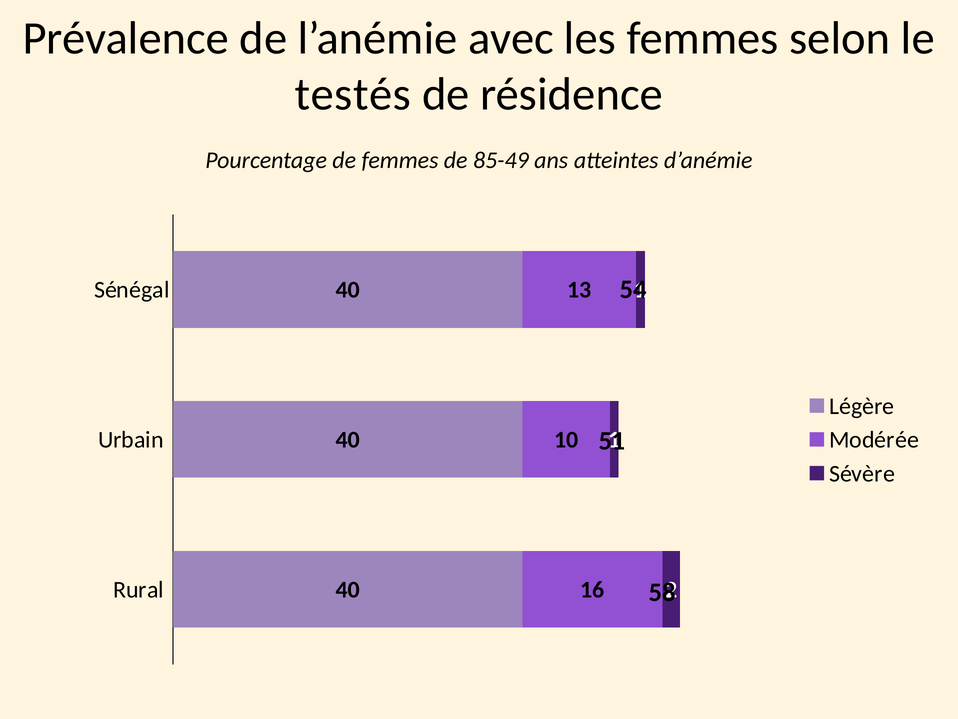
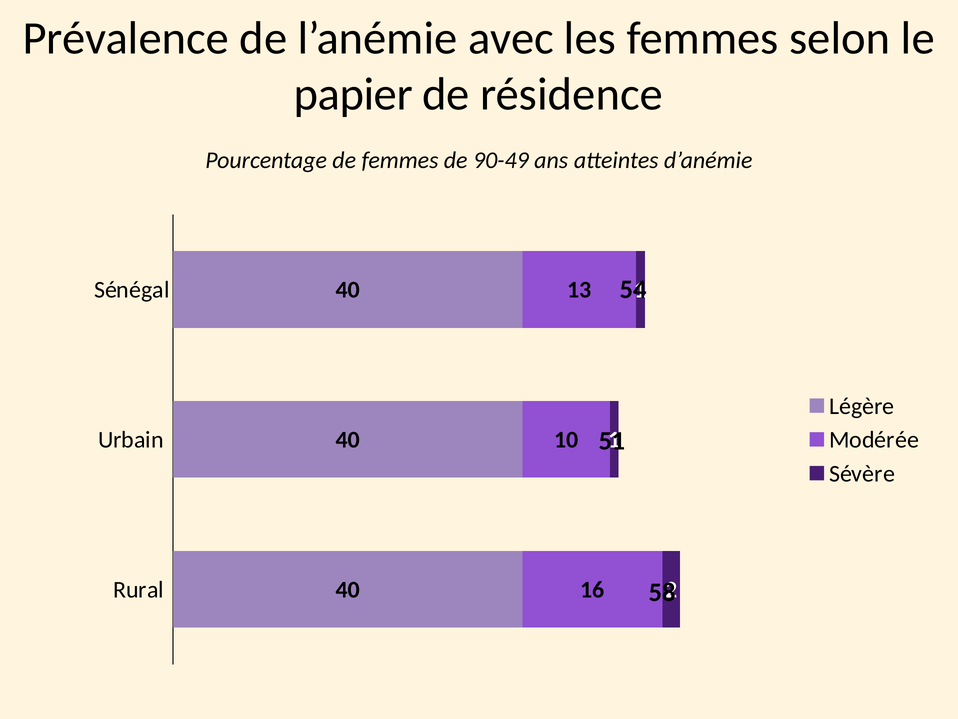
testés: testés -> papier (353, 94)
85-49: 85-49 -> 90-49 (501, 160)
